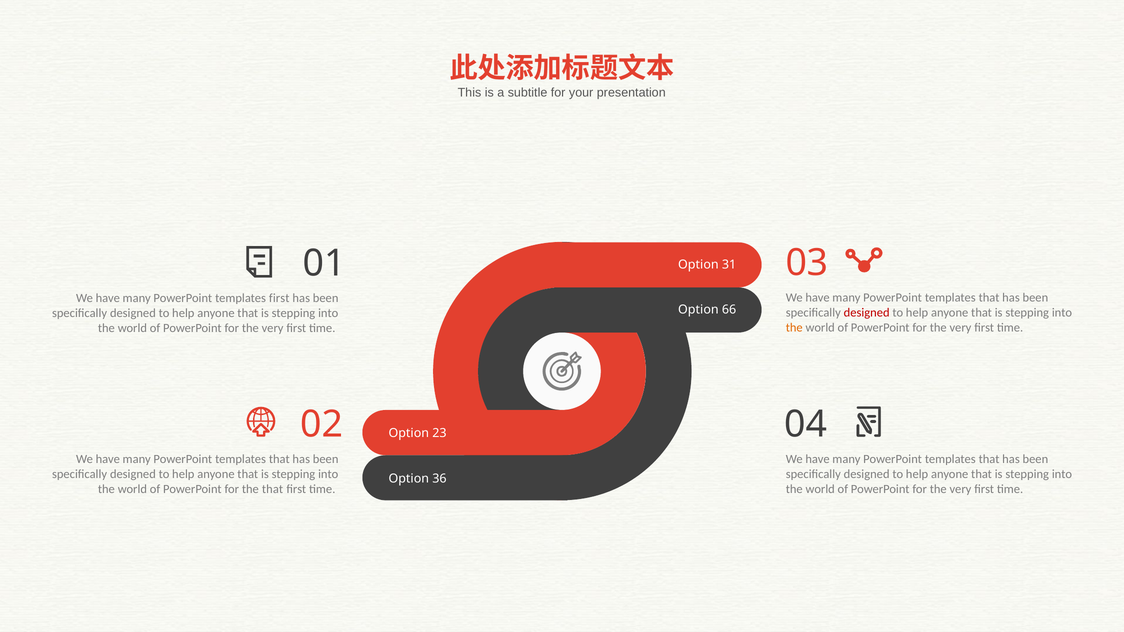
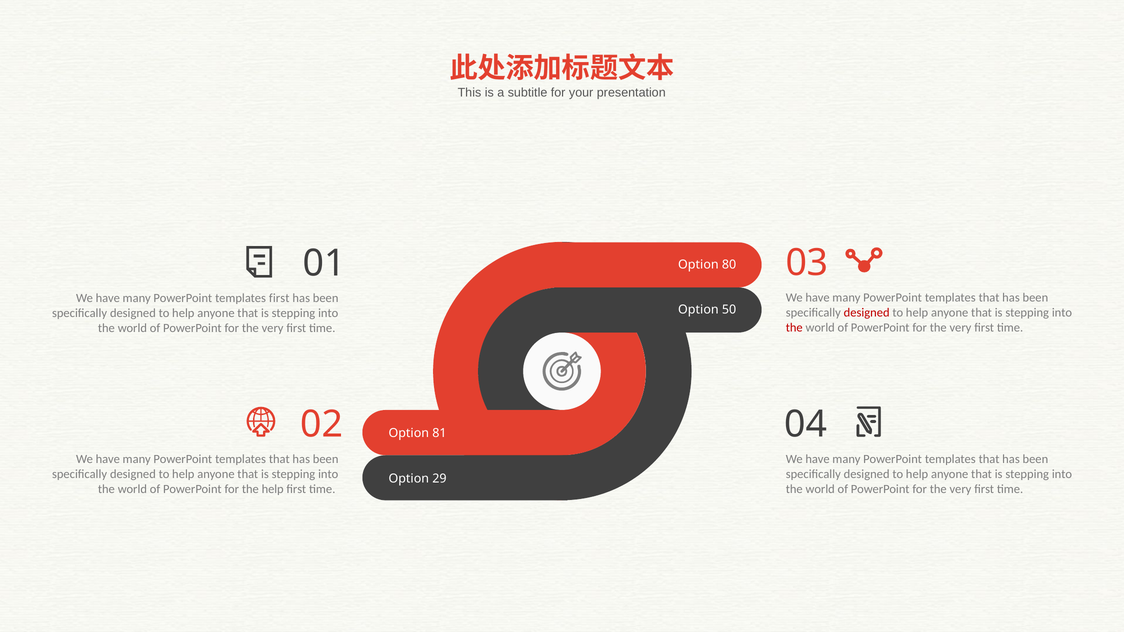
31: 31 -> 80 (729, 265)
66: 66 -> 50 (729, 310)
the colour: orange -> red (794, 328)
23: 23 -> 81 (439, 433)
36: 36 -> 29 (439, 478)
the that: that -> help (273, 489)
